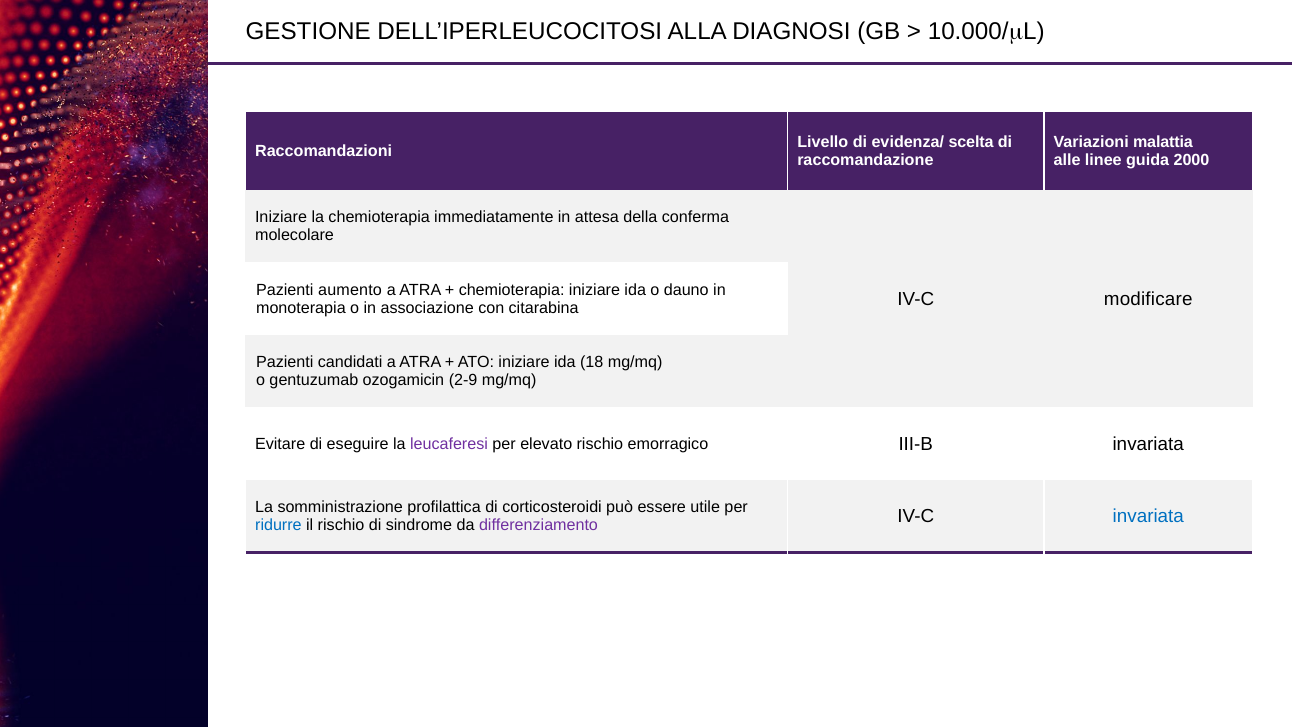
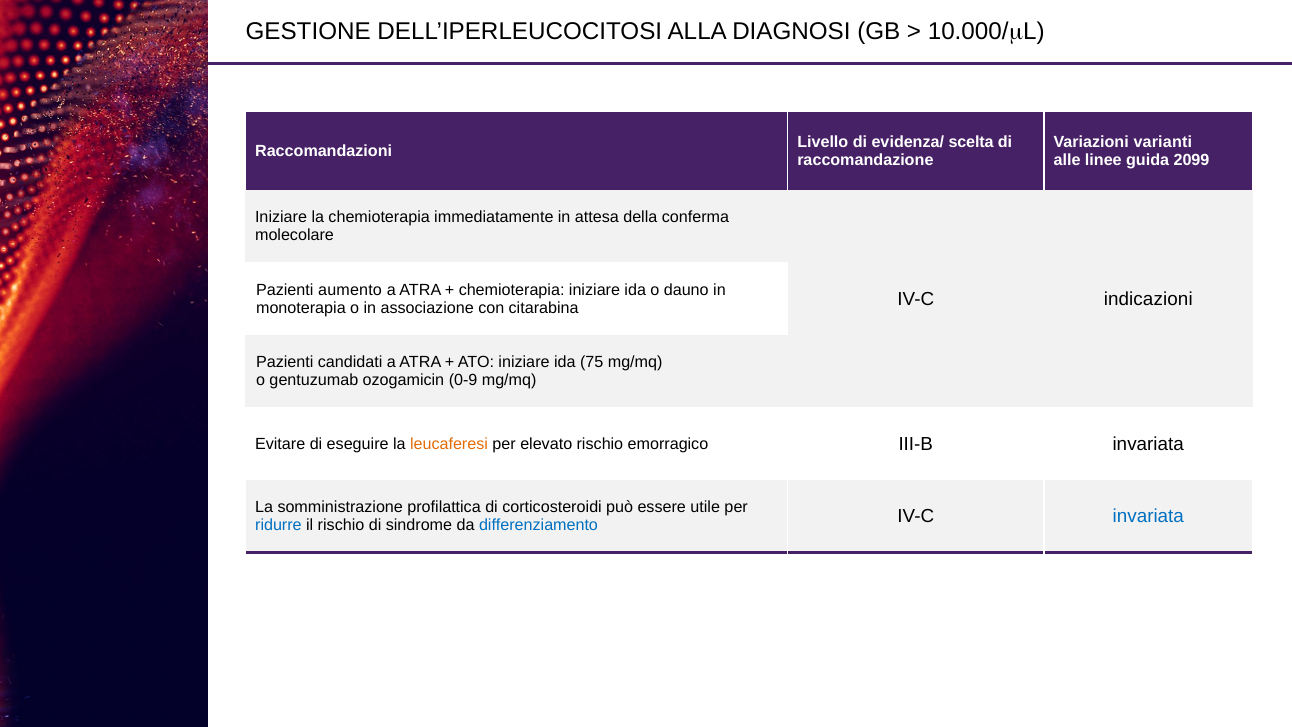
malattia: malattia -> varianti (1163, 142)
2000: 2000 -> 2099 (1191, 160)
modificare: modificare -> indicazioni (1148, 299)
18: 18 -> 75 (592, 362)
2-9: 2-9 -> 0-9 (463, 380)
leucaferesi colour: purple -> orange (449, 444)
differenziamento colour: purple -> blue (538, 525)
